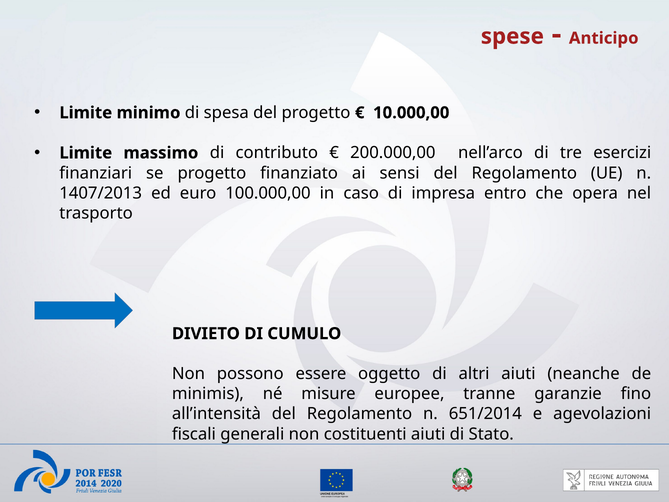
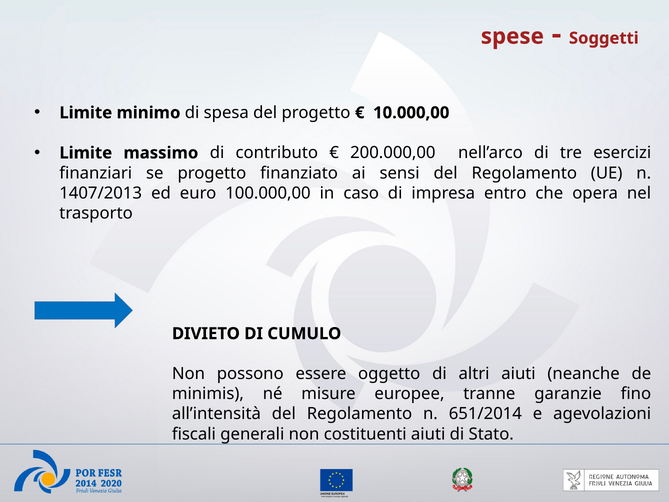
Anticipo: Anticipo -> Soggetti (604, 38)
